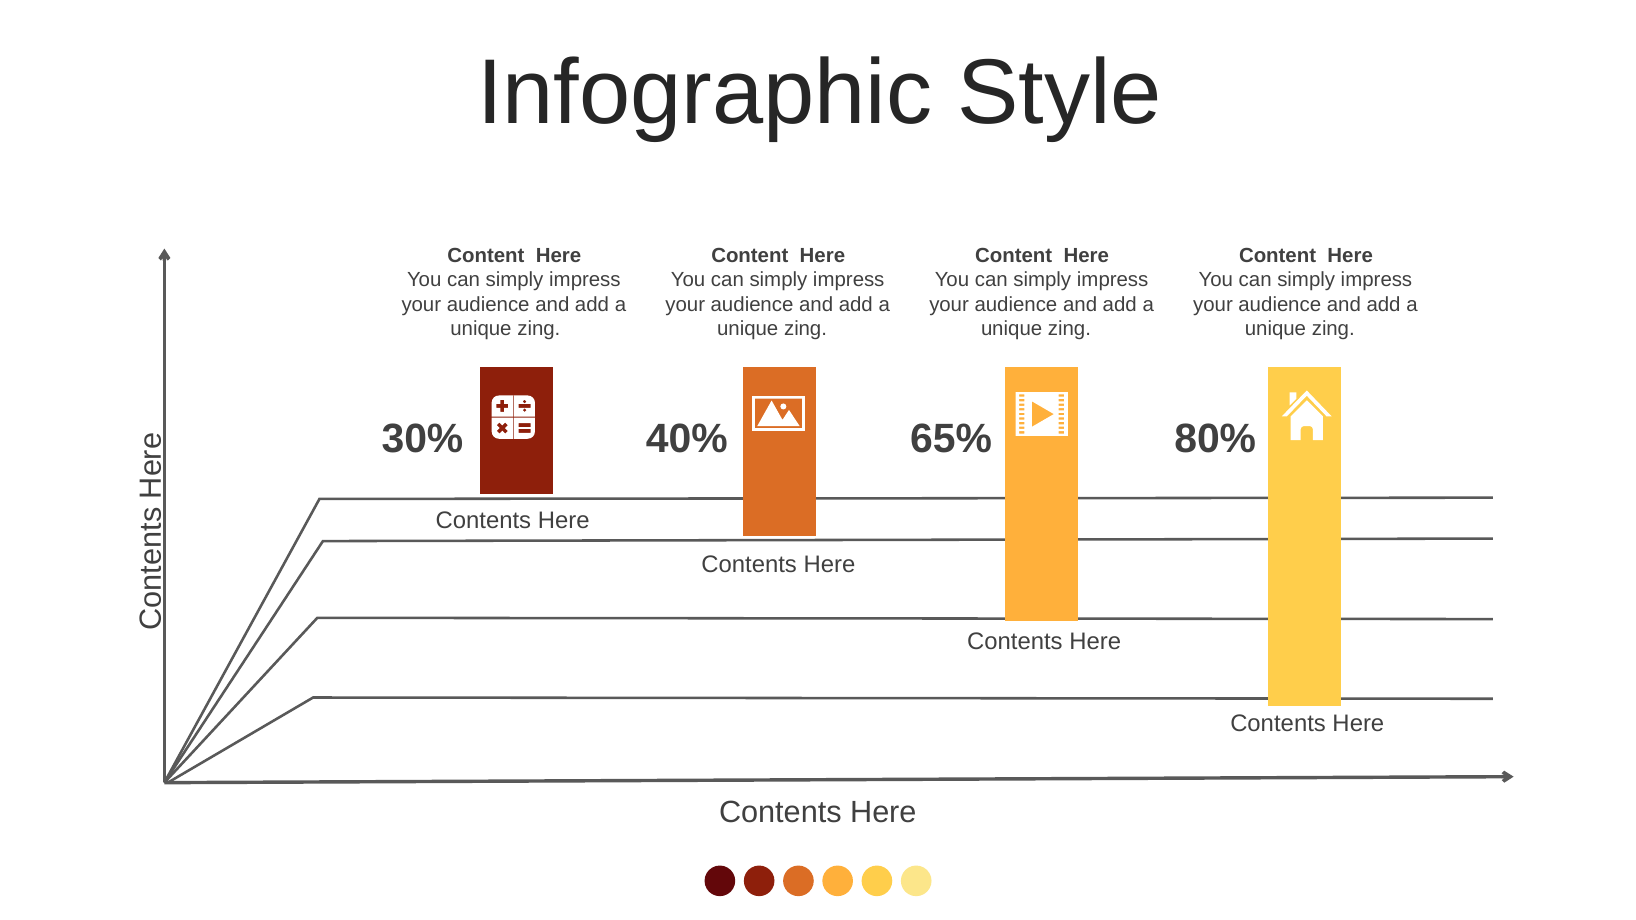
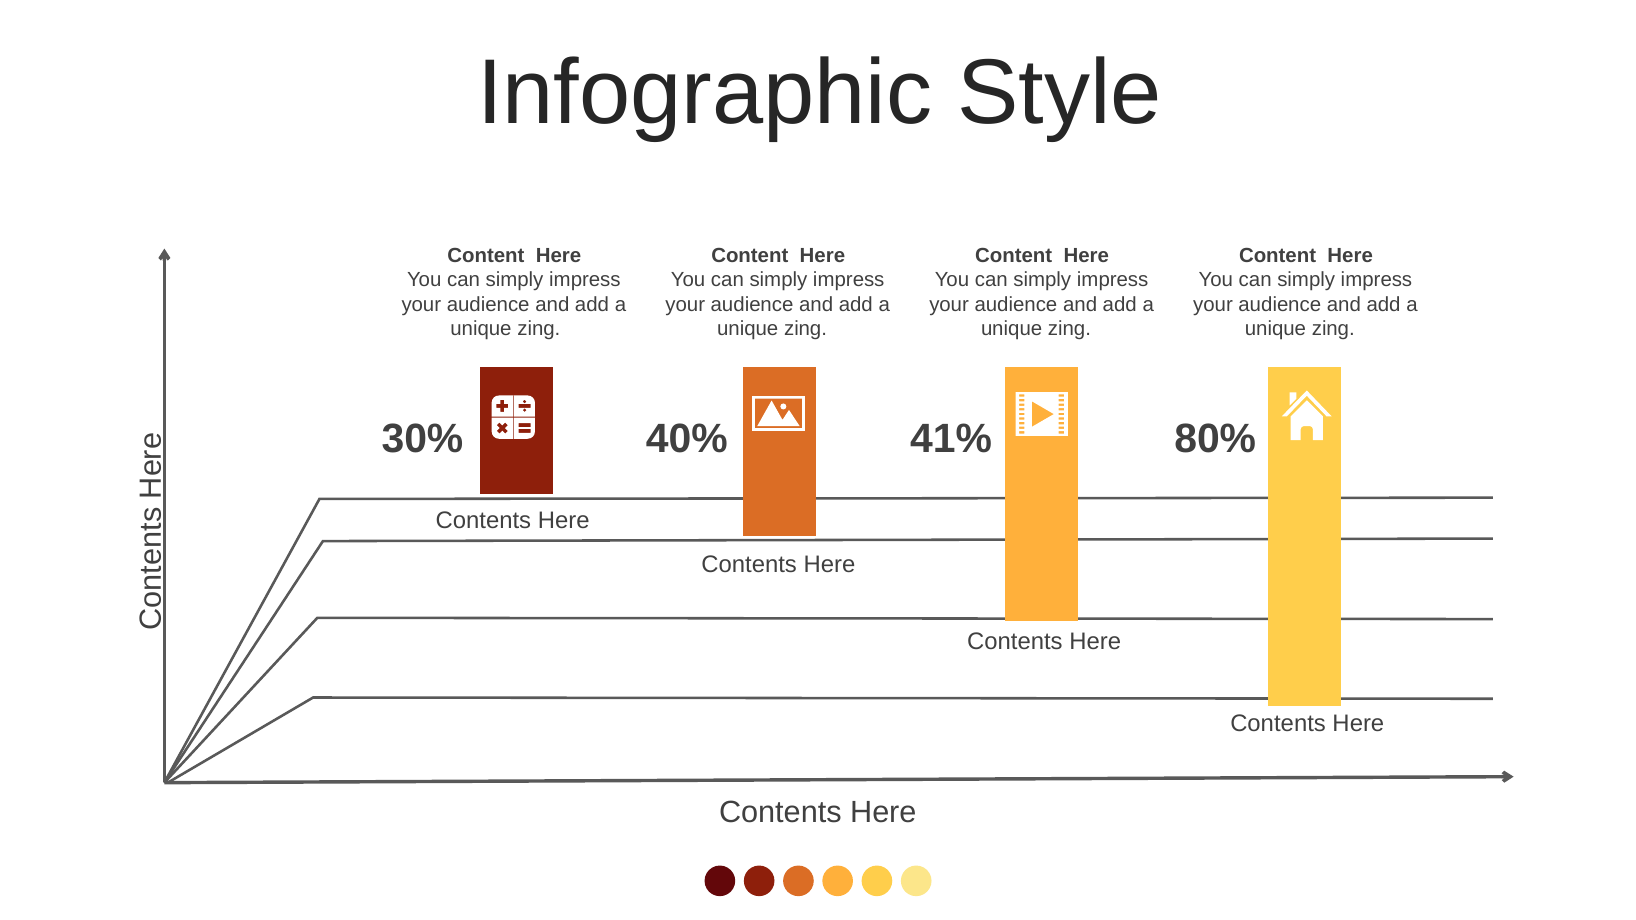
65%: 65% -> 41% (951, 439)
